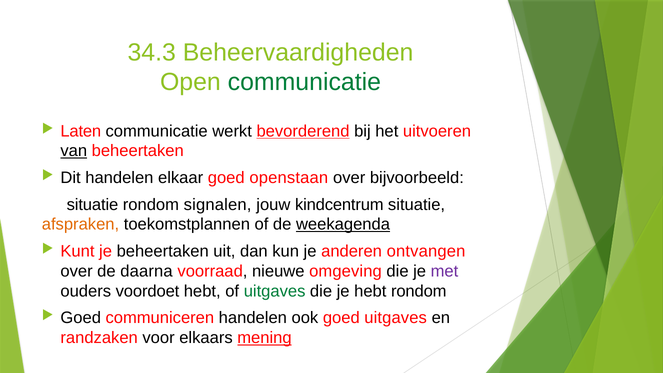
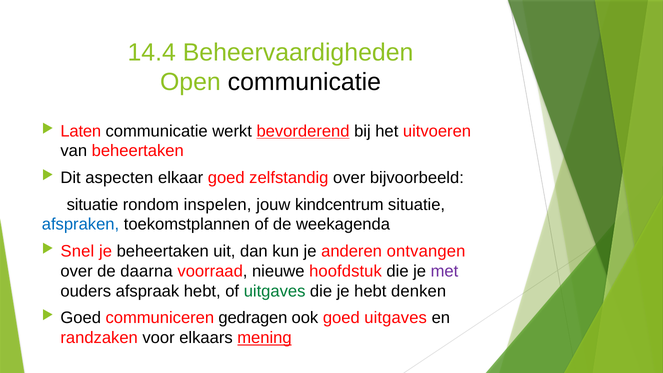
34.3: 34.3 -> 14.4 (152, 52)
communicatie colour: green -> black (304, 82)
van underline: present -> none (74, 151)
Dit handelen: handelen -> aspecten (119, 178)
openstaan: openstaan -> zelfstandig (289, 178)
signalen: signalen -> inspelen (218, 205)
afspraken colour: orange -> blue (80, 224)
weekagenda underline: present -> none (343, 224)
Kunt: Kunt -> Snel (77, 251)
omgeving: omgeving -> hoofdstuk (345, 271)
voordoet: voordoet -> afspraak (147, 291)
hebt rondom: rondom -> denken (419, 291)
communiceren handelen: handelen -> gedragen (253, 318)
